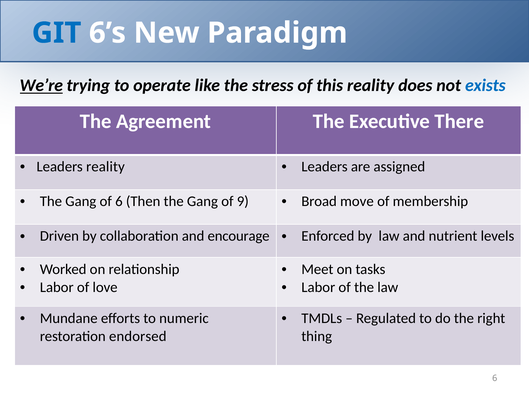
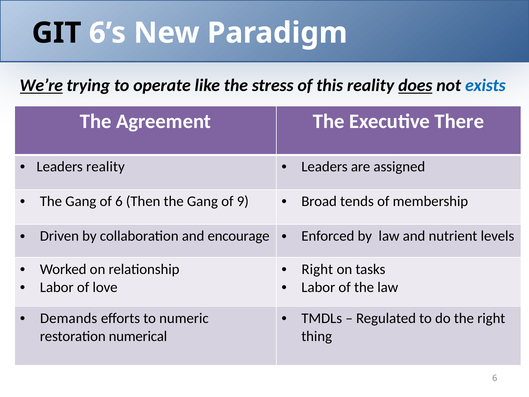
GIT colour: blue -> black (57, 33)
does underline: none -> present (415, 85)
move: move -> tends (357, 201)
Meet: Meet -> Right (317, 269)
Mundane: Mundane -> Demands (69, 318)
endorsed: endorsed -> numerical (138, 336)
